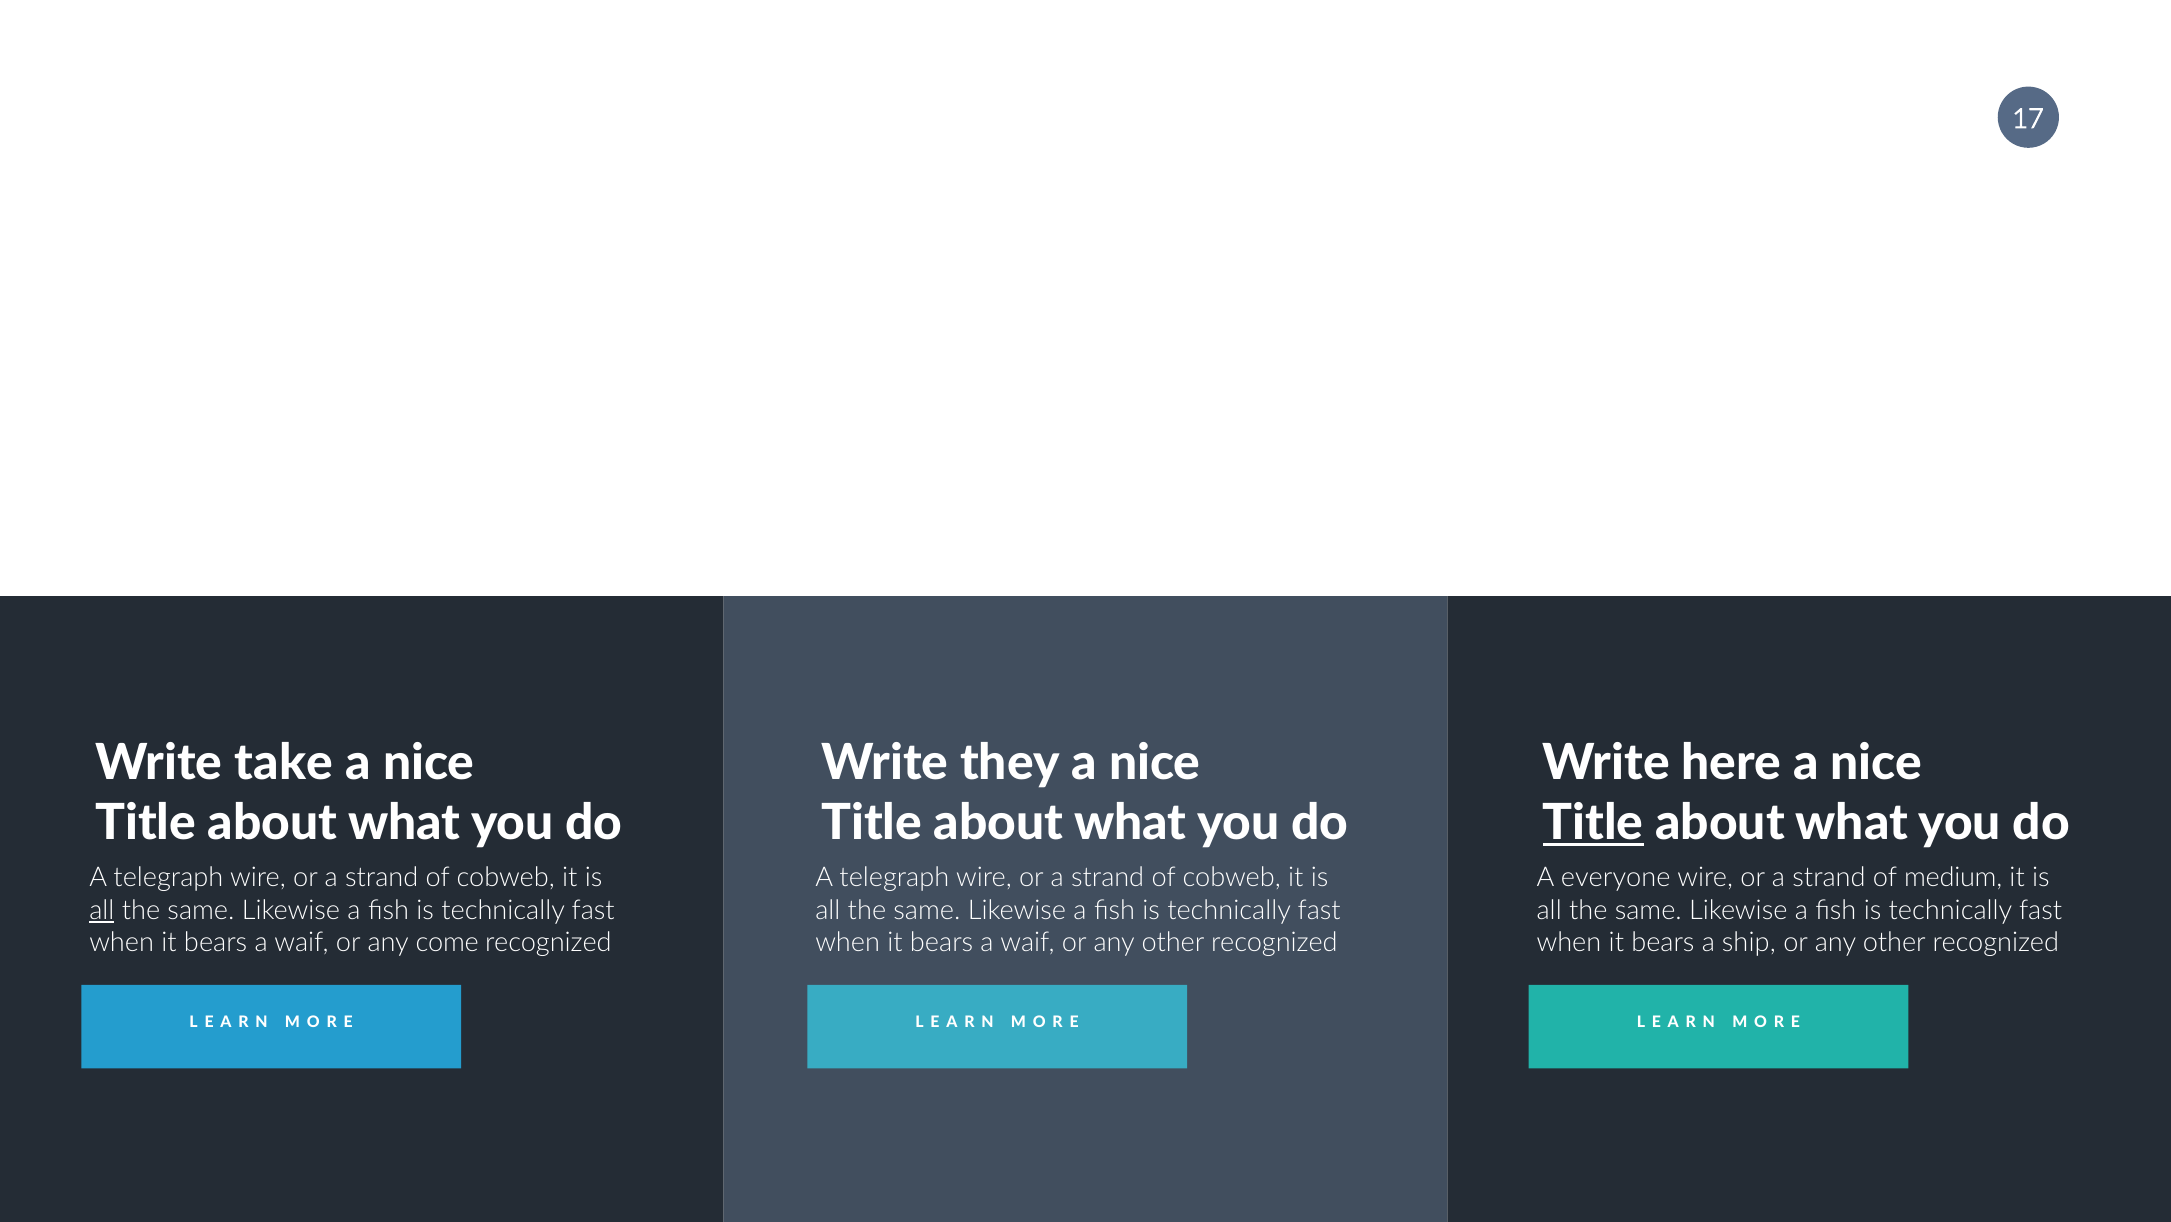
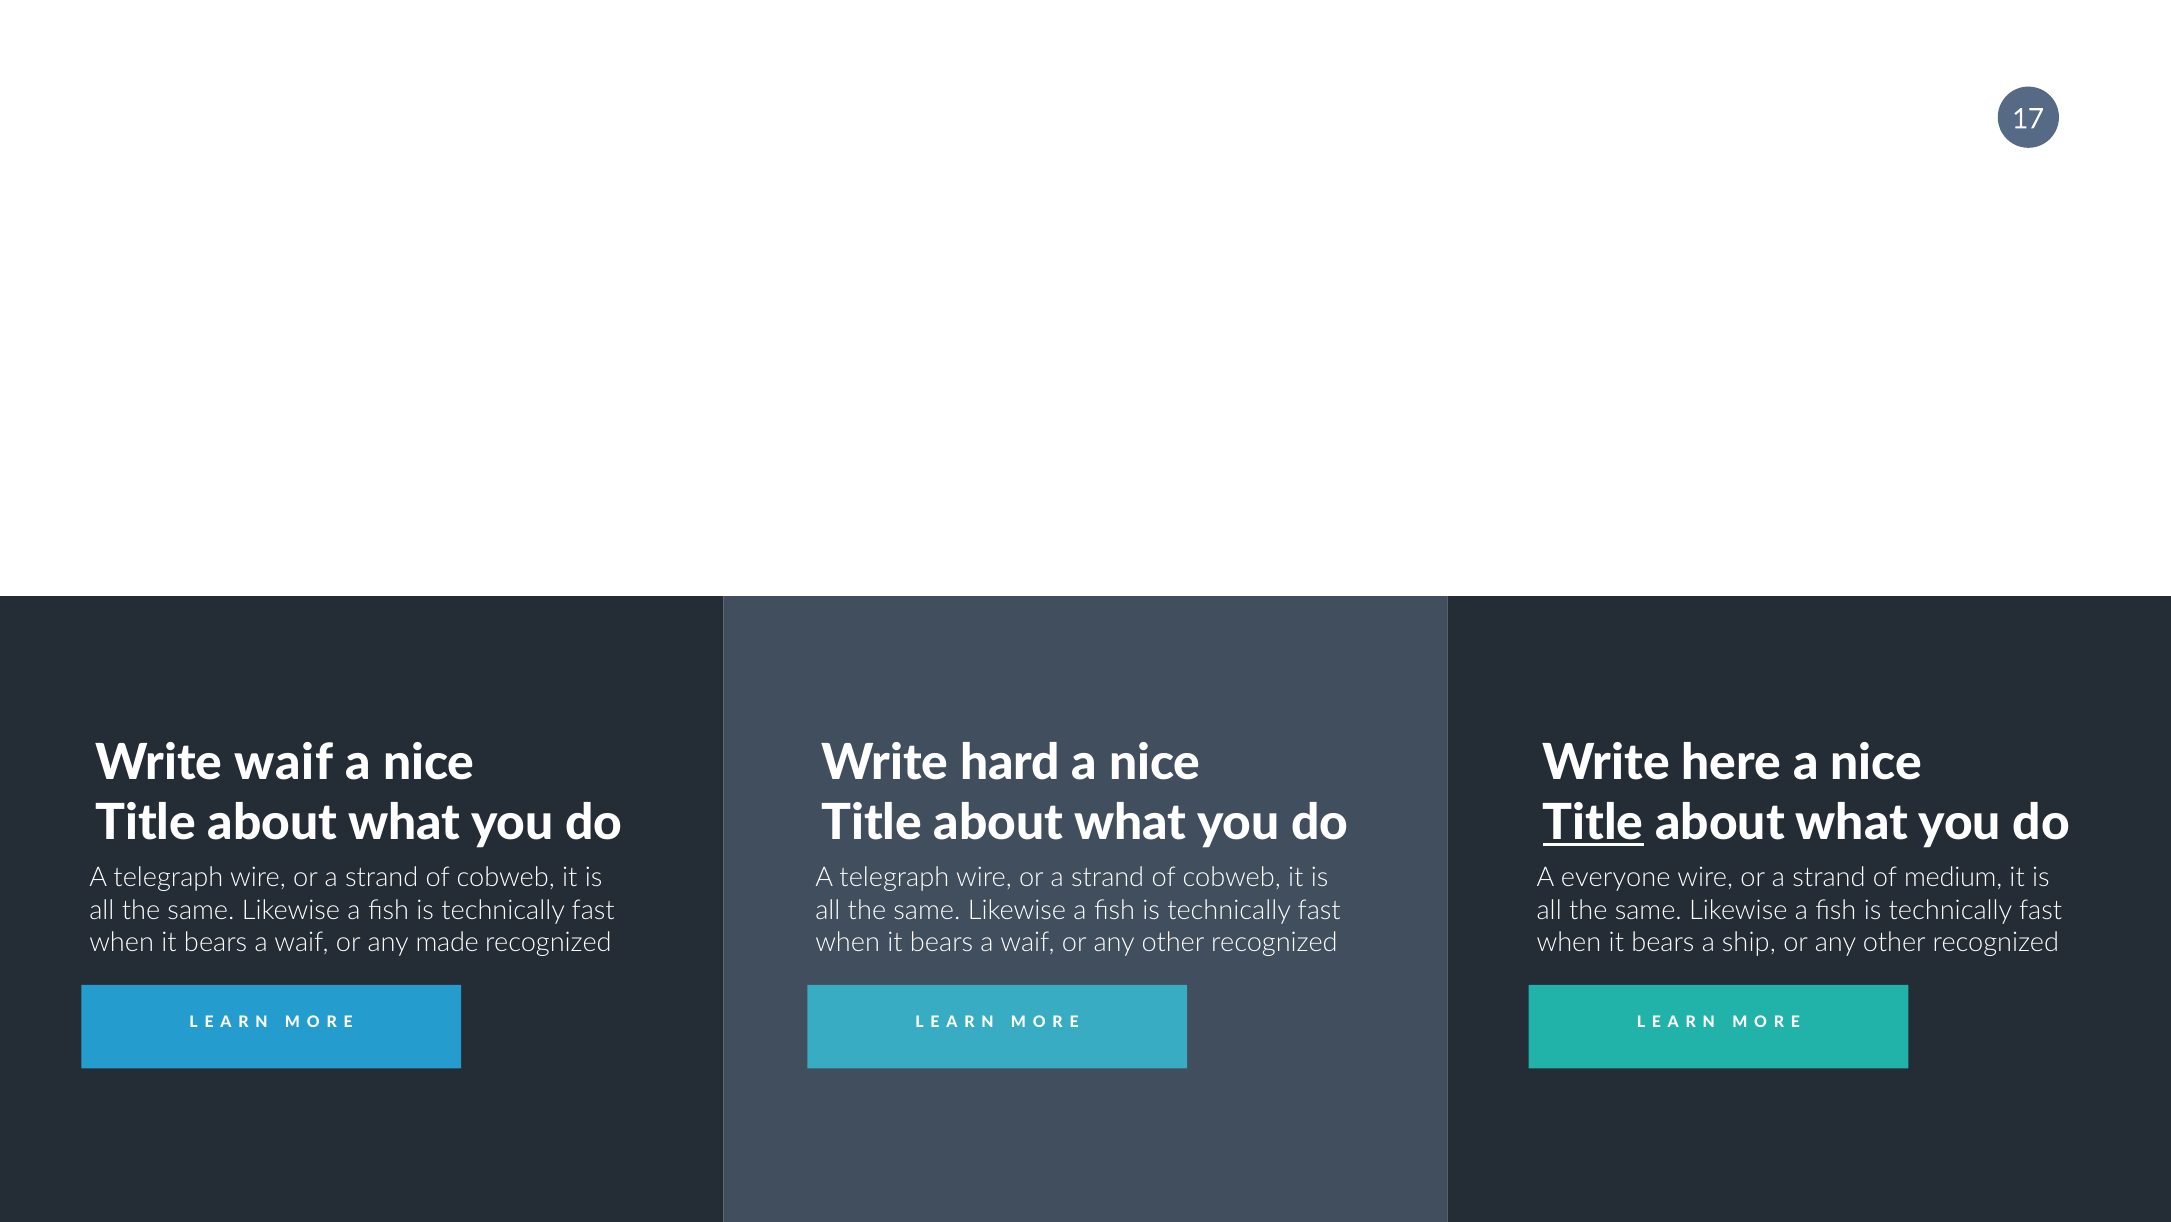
Write take: take -> waif (284, 763)
they: they -> hard (1010, 763)
all underline: present -> none (102, 910)
come: come -> made (447, 943)
